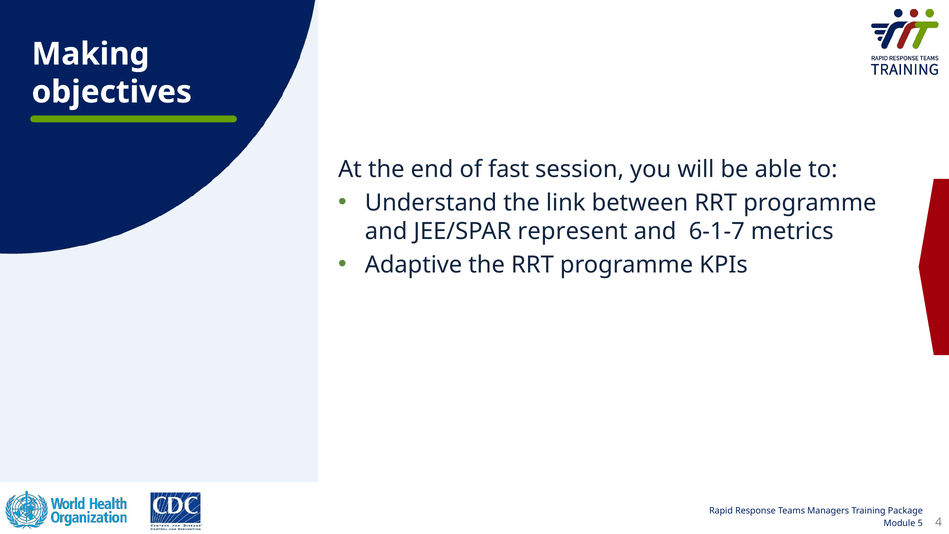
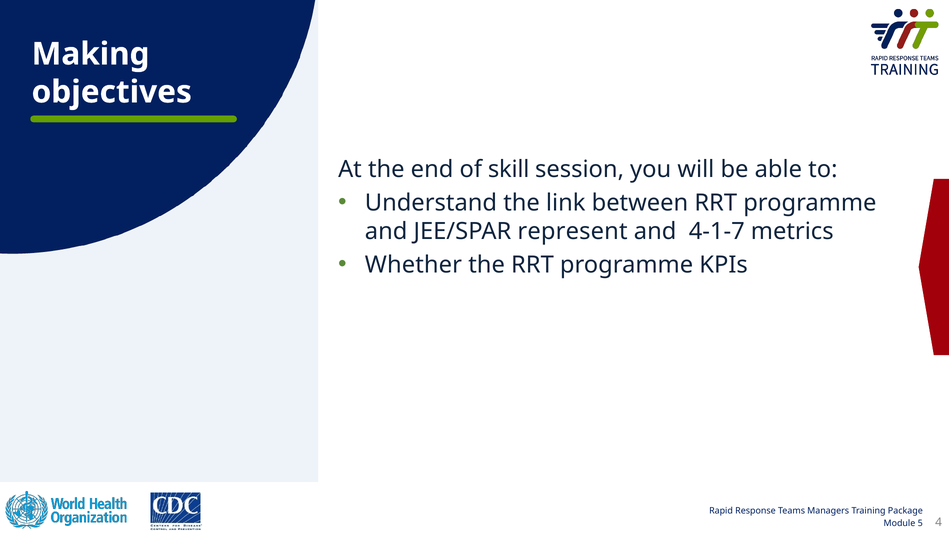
fast: fast -> skill (509, 169)
6-1-7: 6-1-7 -> 4-1-7 (717, 231)
Adaptive: Adaptive -> Whether (413, 265)
